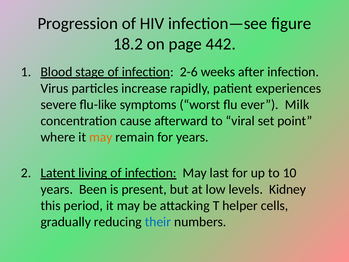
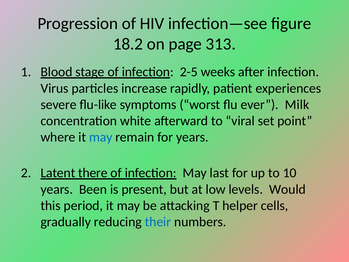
442: 442 -> 313 (221, 44)
2-6: 2-6 -> 2-5 (189, 72)
cause: cause -> white (136, 121)
may colour: orange -> blue (101, 137)
living: living -> there (93, 173)
Kidney: Kidney -> Would (287, 189)
